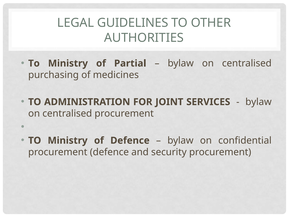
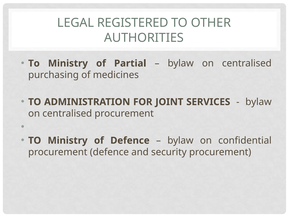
GUIDELINES: GUIDELINES -> REGISTERED (133, 23)
